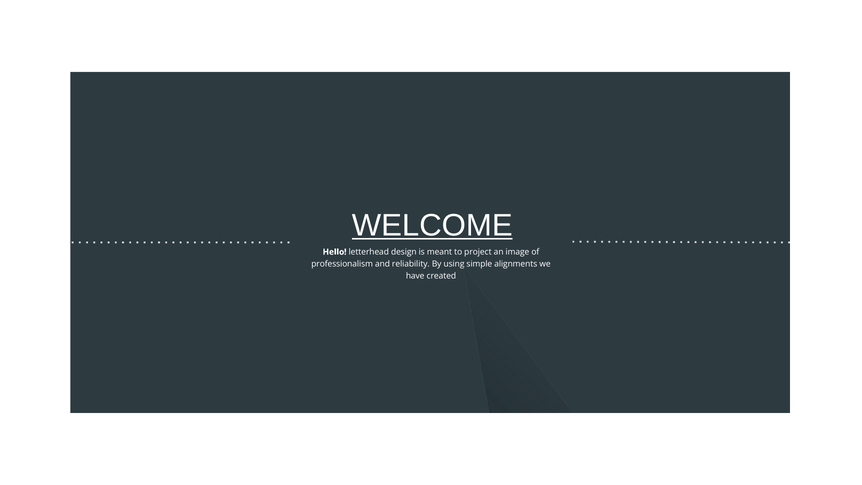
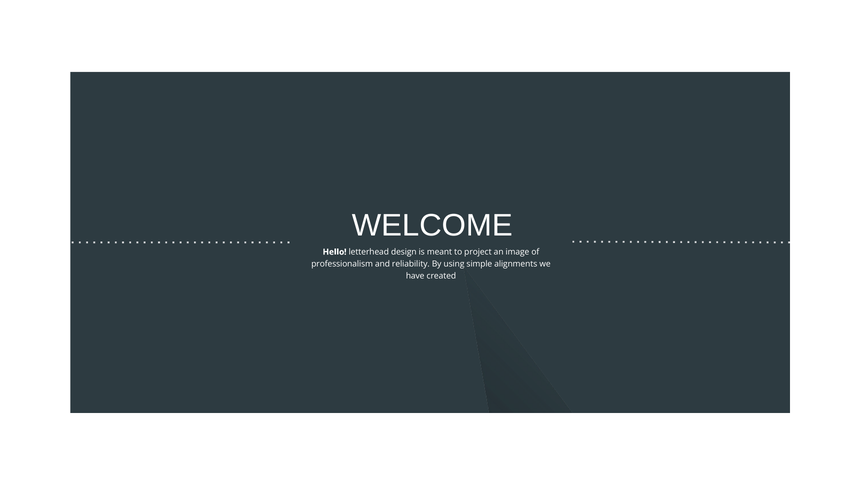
WELCOME underline: present -> none (432, 225)
